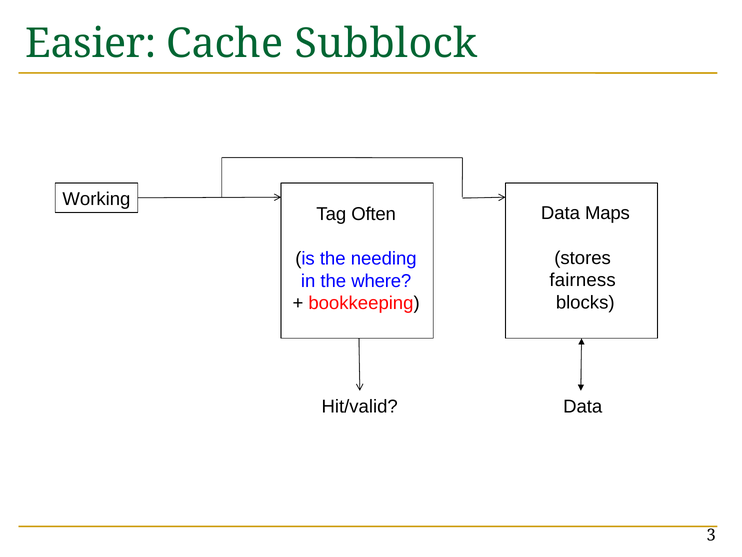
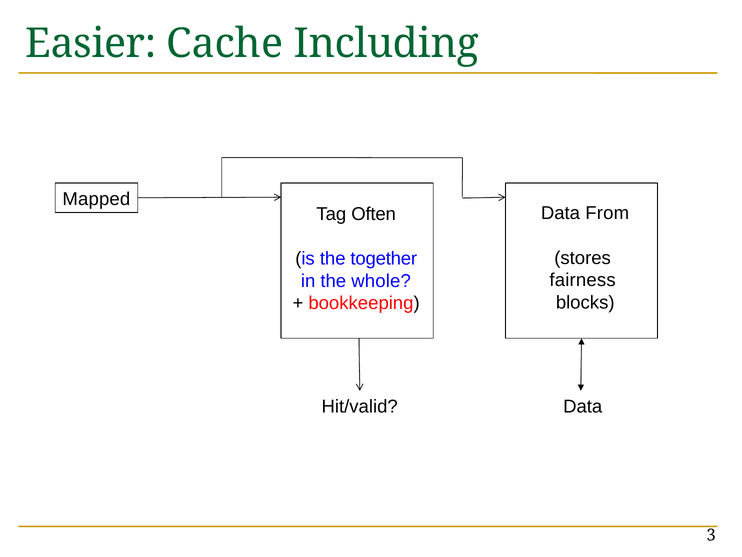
Subblock: Subblock -> Including (386, 44)
Working: Working -> Mapped (96, 199)
Maps: Maps -> From (607, 213)
needing: needing -> together (384, 258)
where: where -> whole (381, 281)
